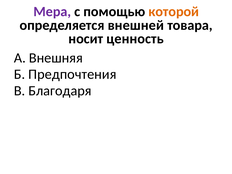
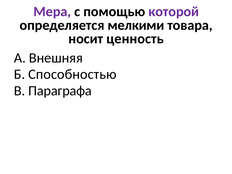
которой colour: orange -> purple (174, 12)
внешней: внешней -> мелкими (136, 25)
Предпочтения: Предпочтения -> Способностью (72, 74)
Благодаря: Благодаря -> Параграфа (60, 91)
